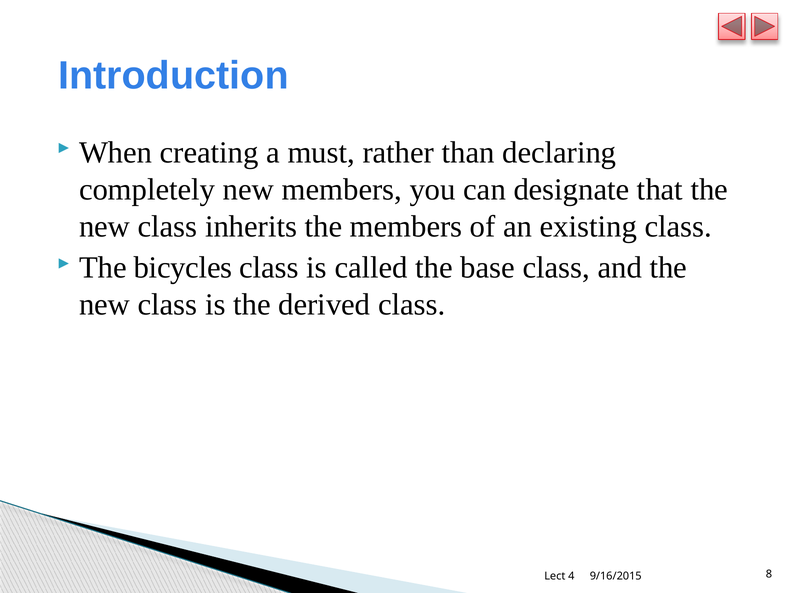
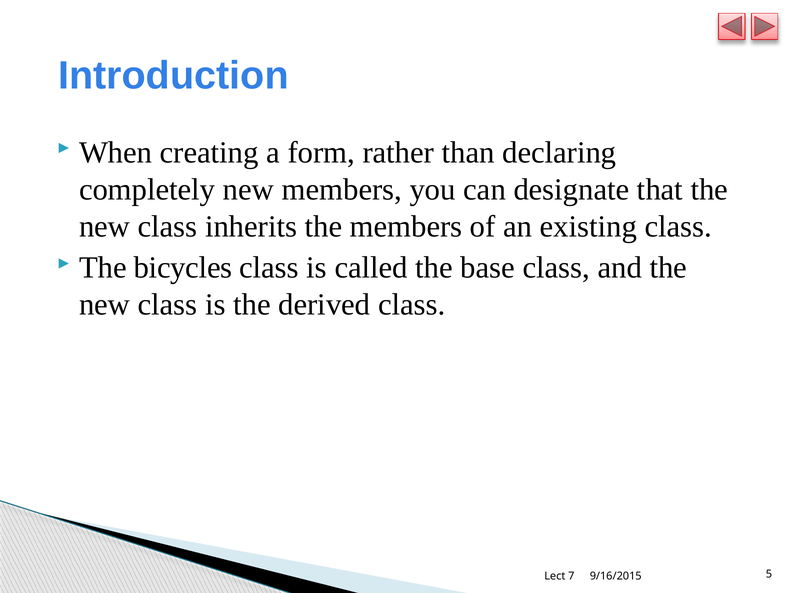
must: must -> form (321, 153)
4: 4 -> 7 (571, 576)
8: 8 -> 5 (769, 575)
